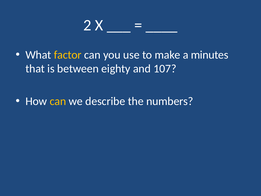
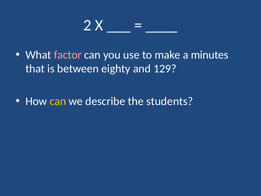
factor colour: yellow -> pink (68, 55)
107: 107 -> 129 (165, 69)
numbers: numbers -> students (170, 101)
